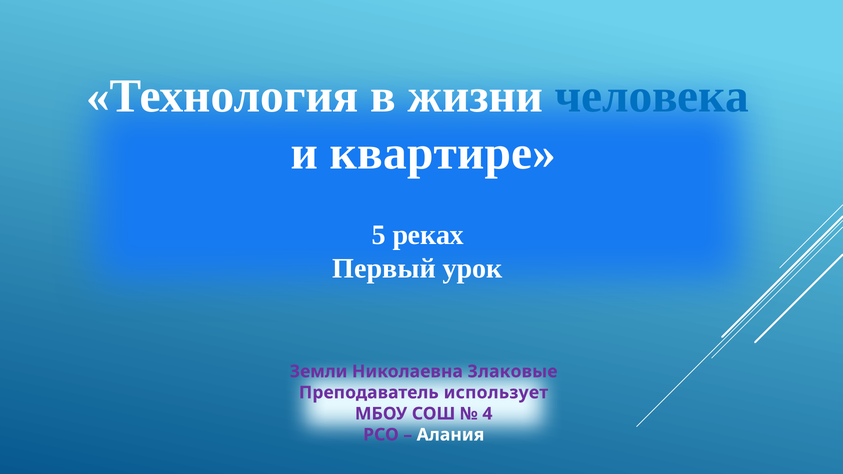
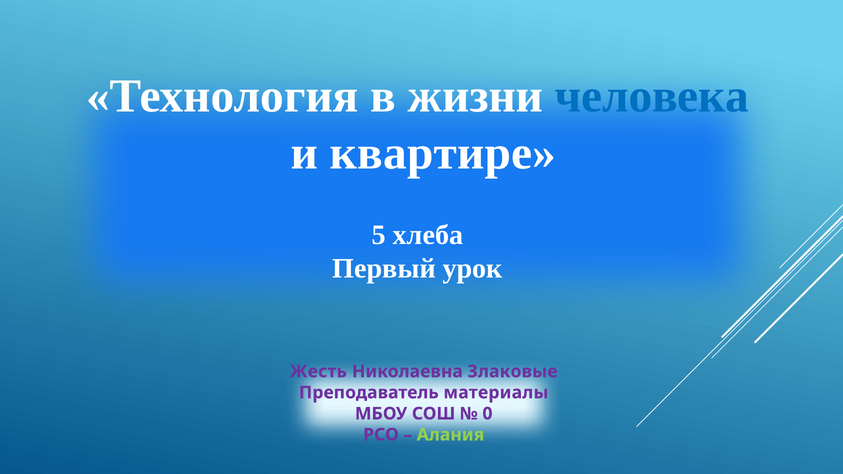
реках: реках -> хлеба (428, 235)
Земли: Земли -> Жесть (318, 372)
использует: использует -> материалы (496, 393)
4: 4 -> 0 (487, 414)
Алания colour: white -> light green (450, 435)
